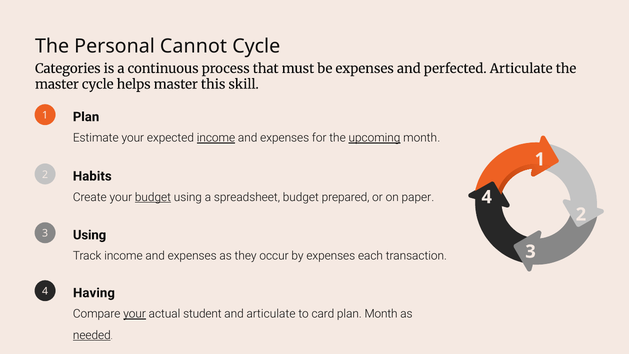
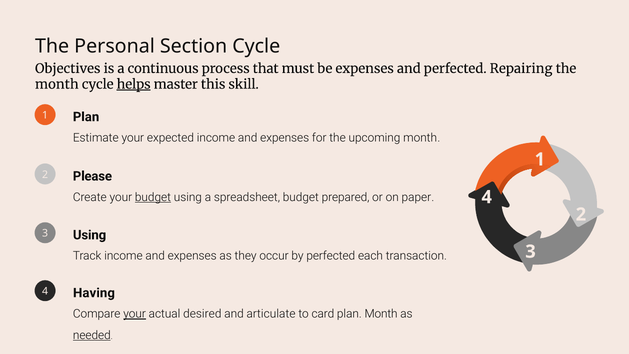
Cannot: Cannot -> Section (194, 46)
Categories: Categories -> Objectives (68, 69)
perfected Articulate: Articulate -> Repairing (521, 69)
master: master -> month (57, 84)
helps underline: none -> present (134, 84)
income underline: present -> none (216, 138)
upcoming underline: present -> none (374, 138)
Habits: Habits -> Please (92, 176)
by expenses: expenses -> perfected (331, 256)
student: student -> desired (202, 314)
